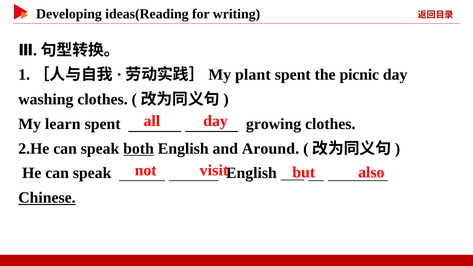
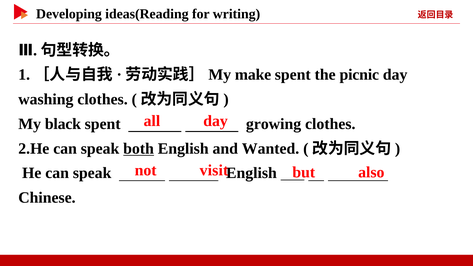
plant: plant -> make (253, 75)
learn: learn -> black (63, 124)
Around: Around -> Wanted (271, 149)
Chinese underline: present -> none (47, 198)
